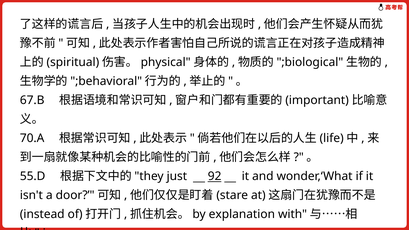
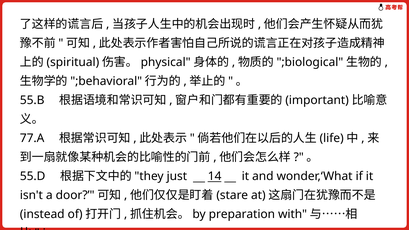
67.B: 67.B -> 55.B (32, 100)
70.A: 70.A -> 77.A (32, 138)
92: 92 -> 14 (215, 176)
explanation: explanation -> preparation (242, 214)
